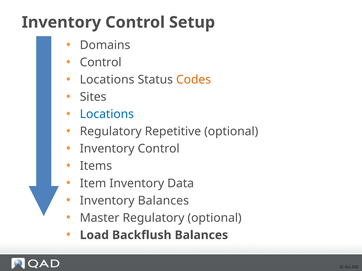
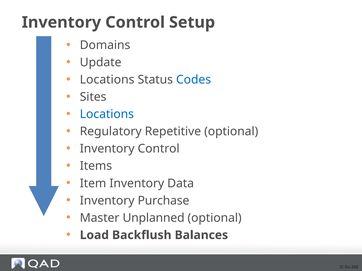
Control: Control -> Update (101, 63)
Codes colour: orange -> blue (194, 80)
Inventory Balances: Balances -> Purchase (163, 201)
Master Regulatory: Regulatory -> Unplanned (154, 218)
